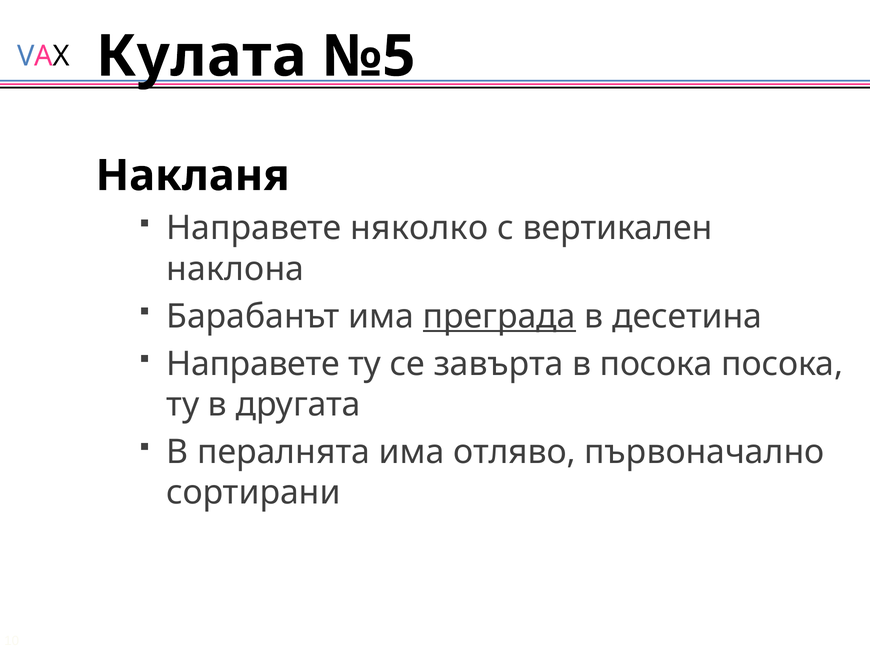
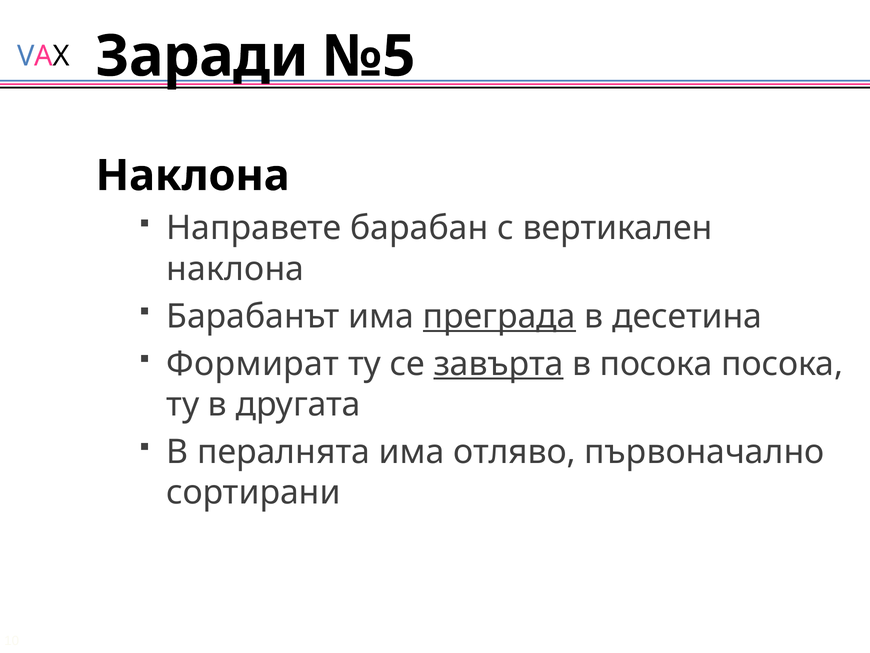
Кулата: Кулата -> Заради (202, 56)
Накланя: Накланя -> Наклона (193, 176)
няколко: няколко -> барабан (419, 228)
Направете: Направете -> Формират (253, 364)
завърта underline: none -> present (499, 364)
